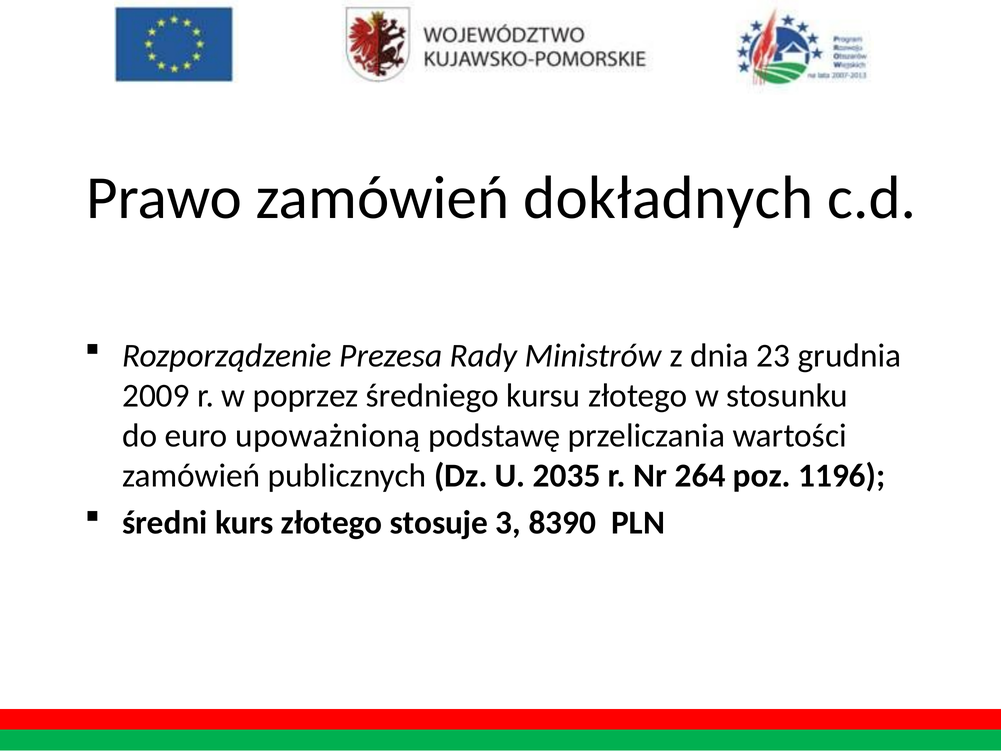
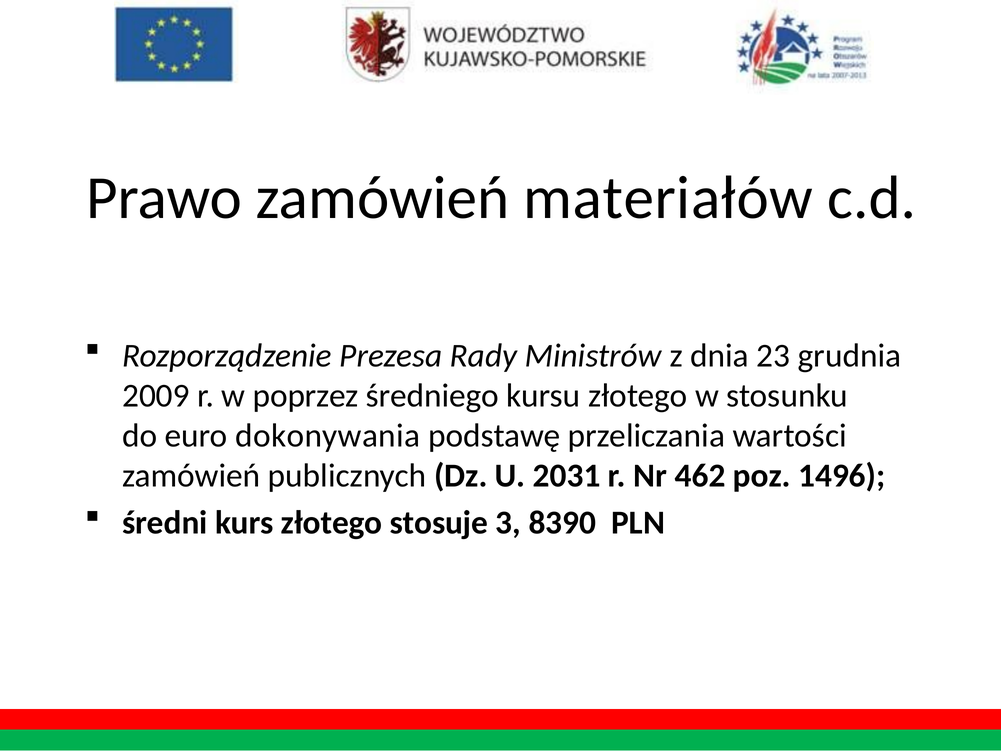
dokładnych: dokładnych -> materiałów (668, 198)
upoważnioną: upoważnioną -> dokonywania (328, 436)
2035: 2035 -> 2031 (567, 476)
264: 264 -> 462 (700, 476)
1196: 1196 -> 1496 (842, 476)
